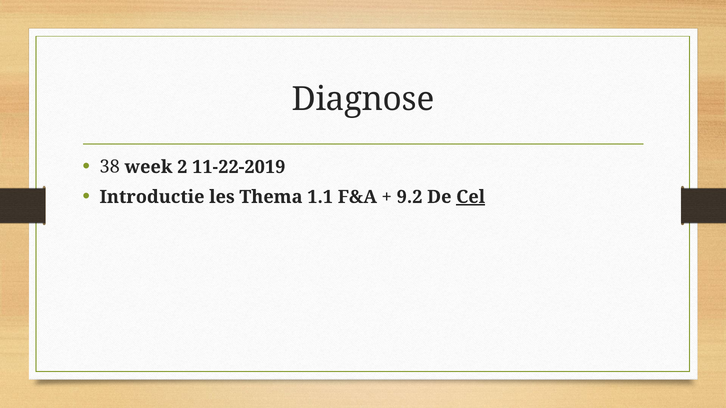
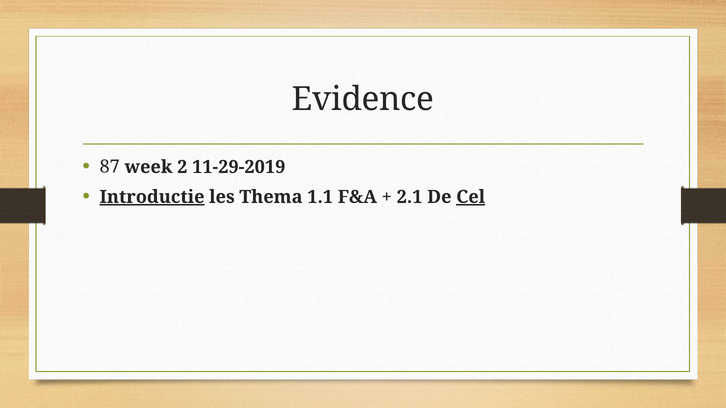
Diagnose: Diagnose -> Evidence (363, 100)
38: 38 -> 87 (110, 167)
11-22-2019: 11-22-2019 -> 11-29-2019 (239, 167)
Introductie underline: none -> present (152, 197)
9.2: 9.2 -> 2.1 (410, 197)
